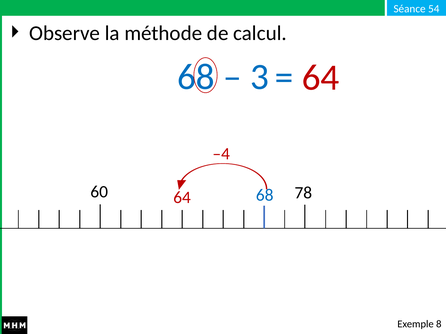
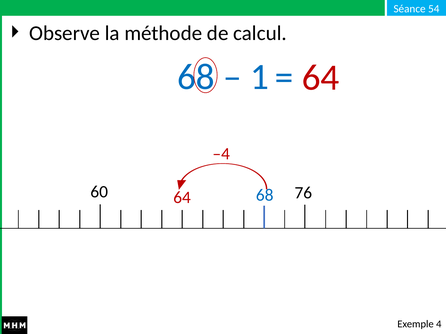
3: 3 -> 1 (259, 77)
78: 78 -> 76 (303, 193)
8: 8 -> 4 (439, 324)
